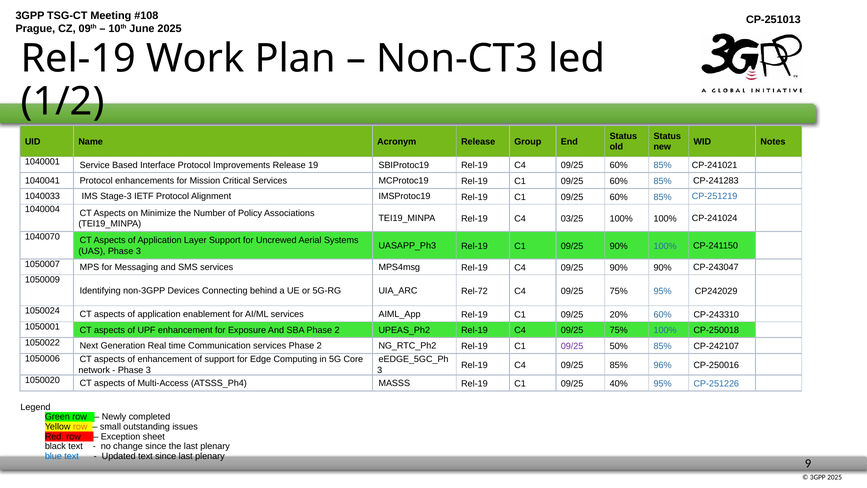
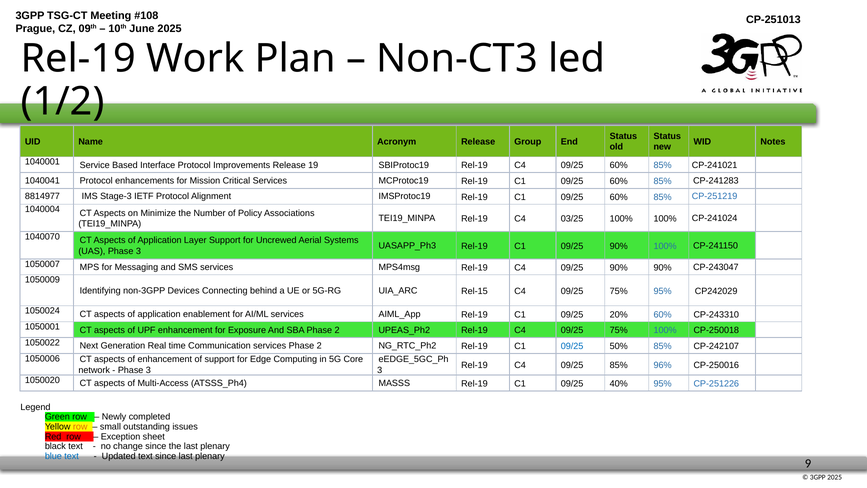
1040033: 1040033 -> 8814977 (42, 196)
Rel-72: Rel-72 -> Rel-15 (474, 291)
09/25 colour: purple -> blue (572, 346)
